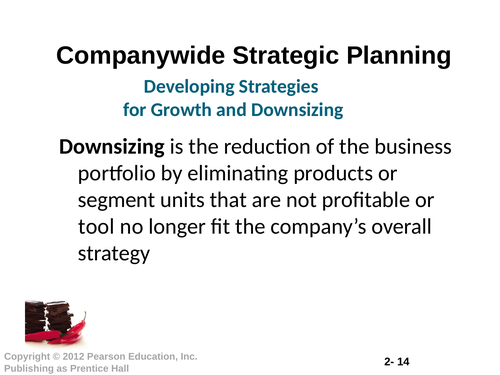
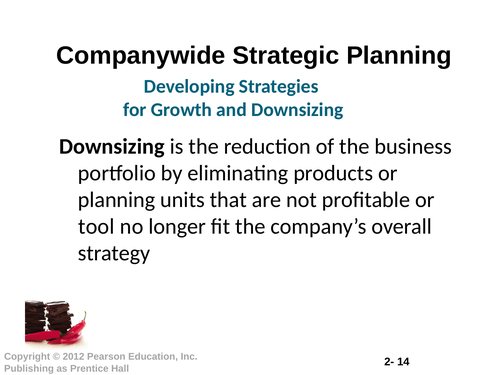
segment: segment -> planning (117, 200)
